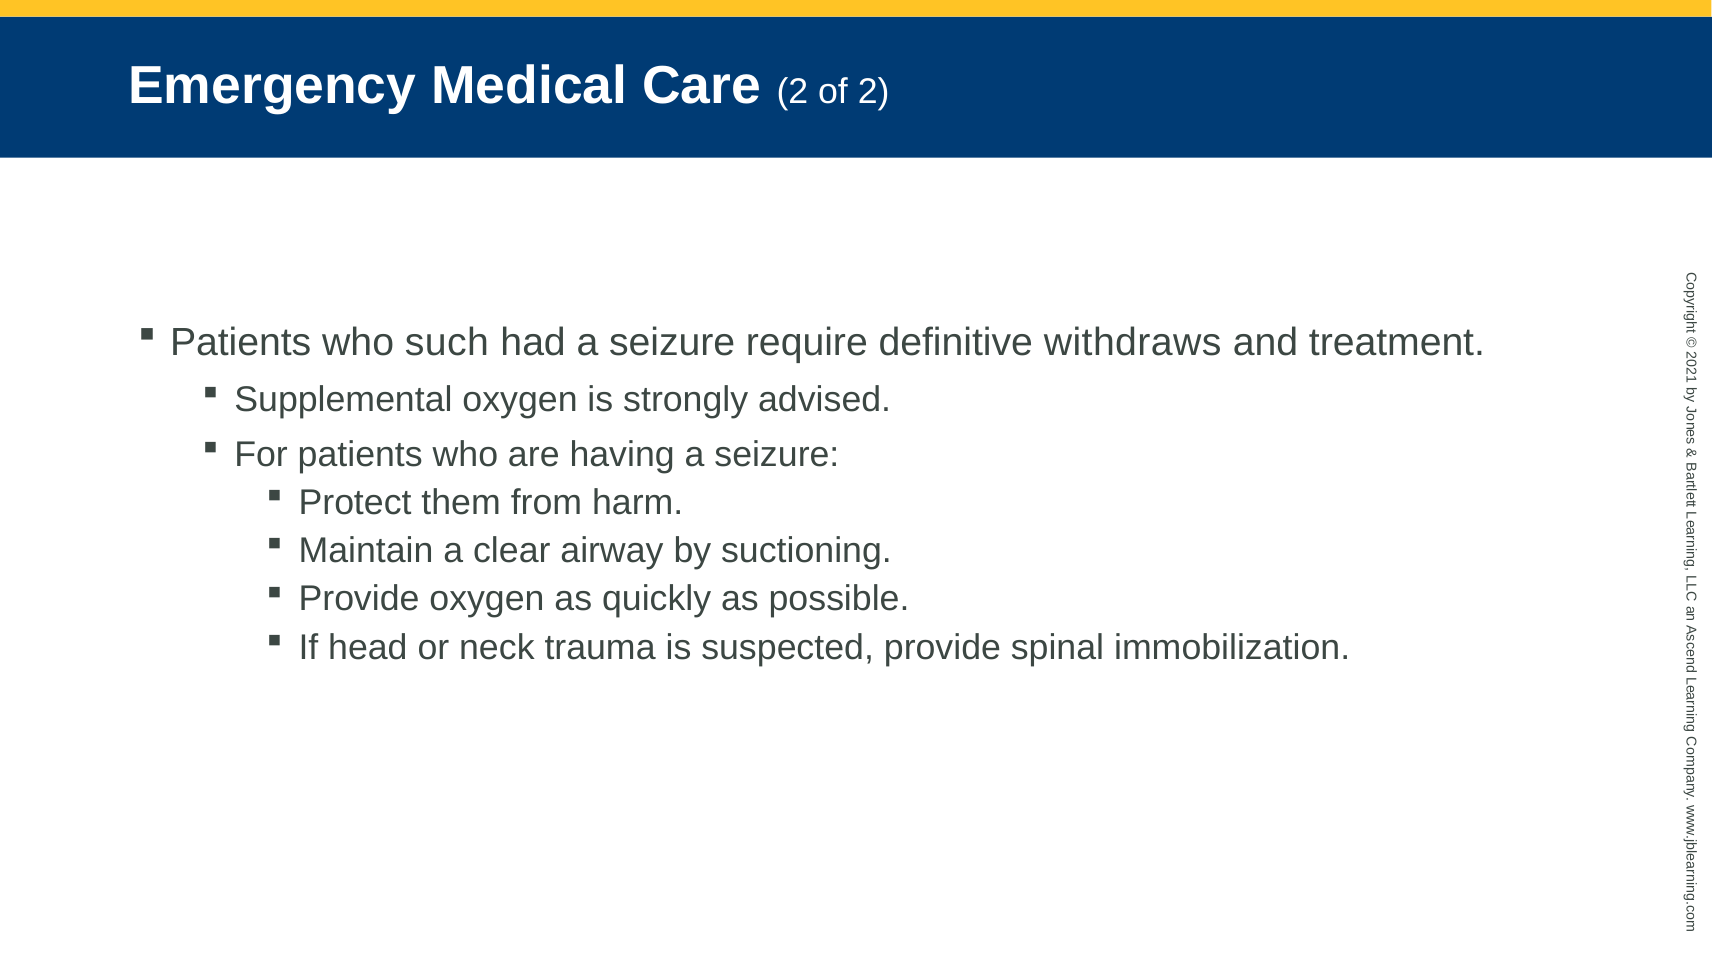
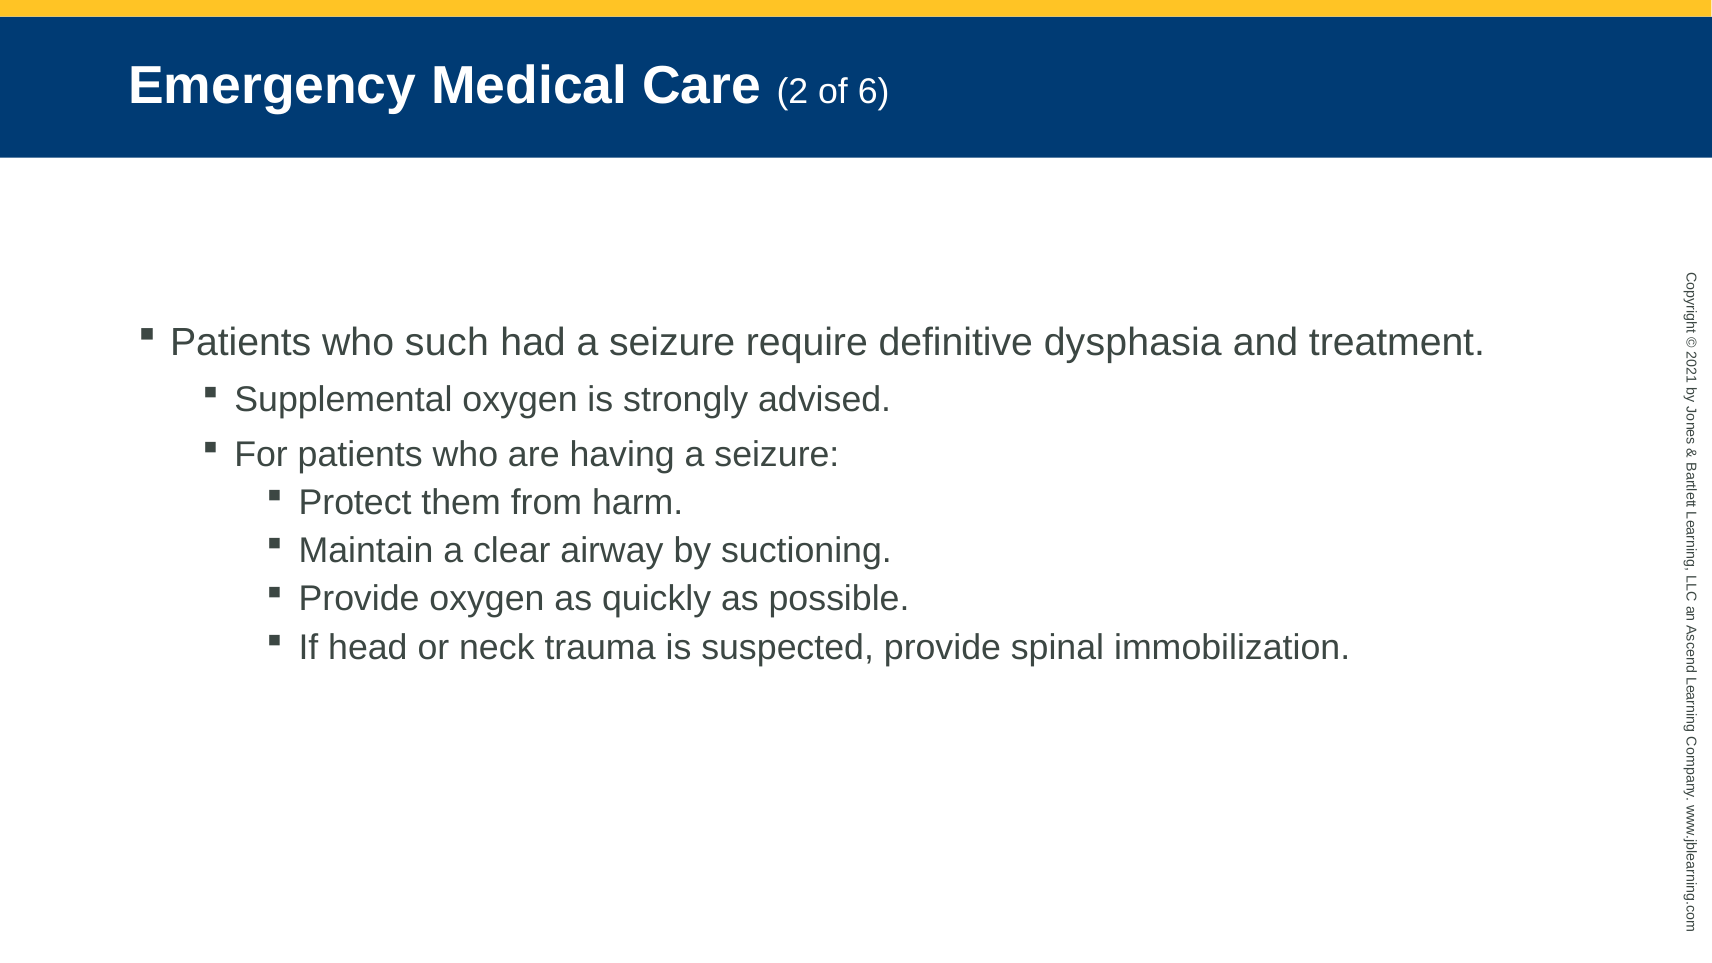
of 2: 2 -> 6 (874, 92)
withdraws: withdraws -> dysphasia (1133, 342)
